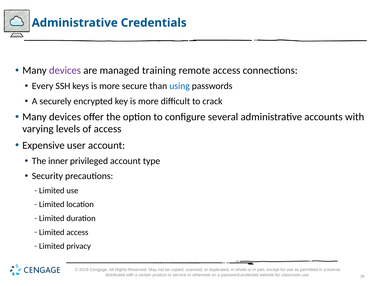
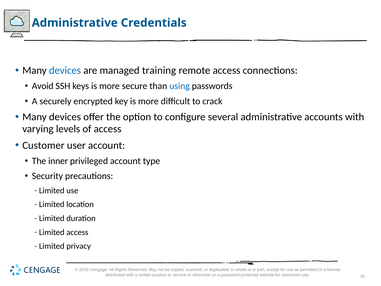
devices colour: purple -> blue (65, 70)
Every: Every -> Avoid (43, 86)
Expensive: Expensive -> Customer (43, 145)
